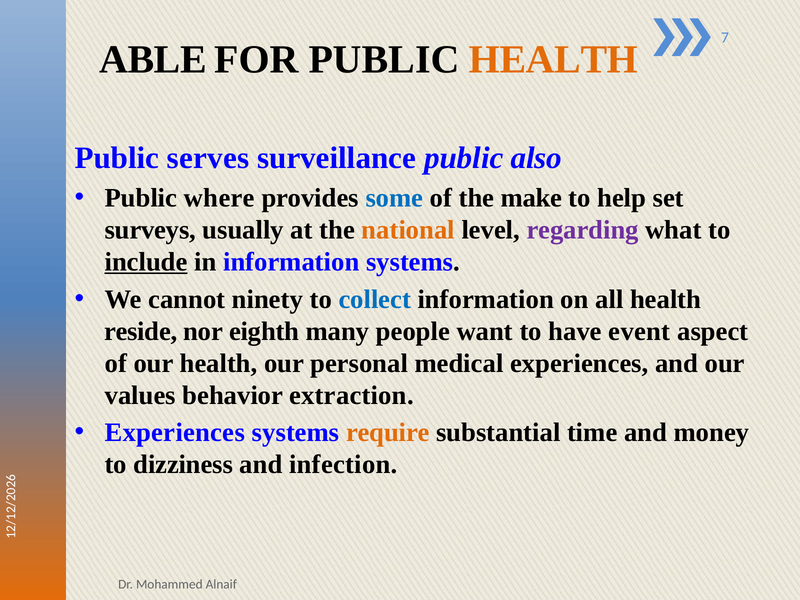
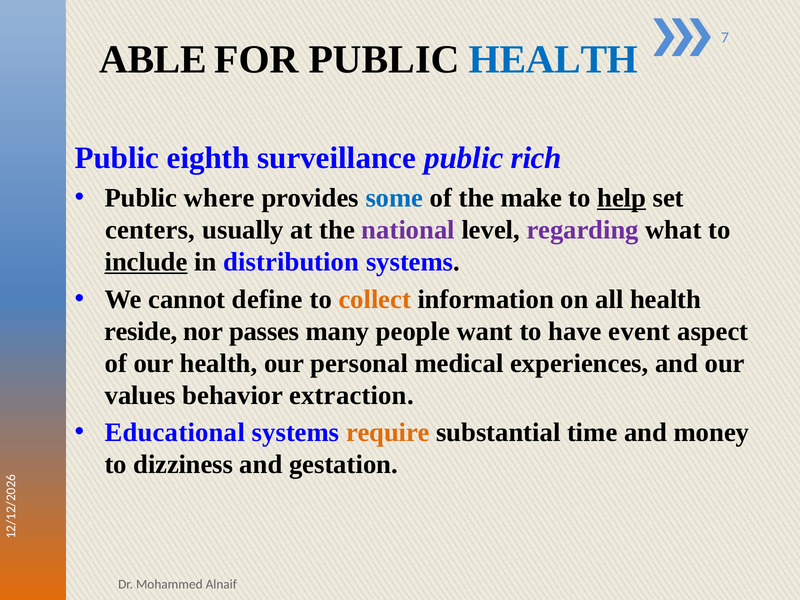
HEALTH colour: orange -> blue (553, 59)
serves: serves -> eighth (208, 158)
also: also -> rich (536, 158)
help underline: none -> present (622, 198)
surveys: surveys -> centers (150, 230)
national colour: orange -> purple (408, 230)
in information: information -> distribution (291, 262)
ninety: ninety -> define (267, 299)
collect colour: blue -> orange (375, 299)
eighth: eighth -> passes (264, 331)
Experiences: Experiences -> Educational (175, 433)
infection: infection -> gestation (343, 465)
